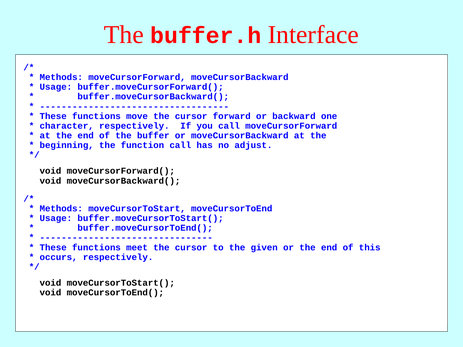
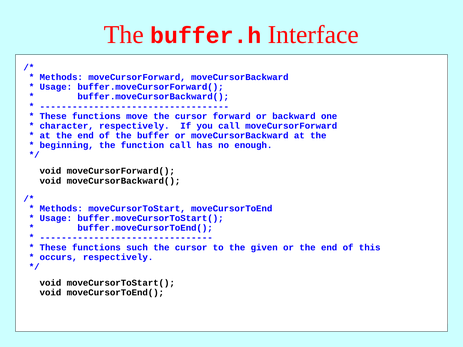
adjust: adjust -> enough (253, 145)
meet: meet -> such (137, 248)
